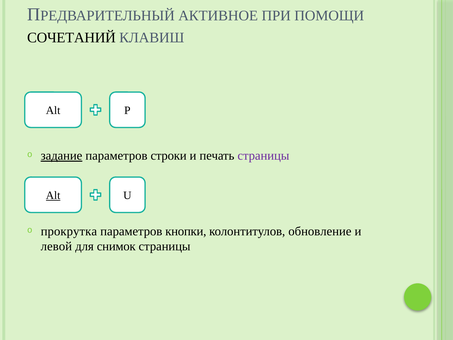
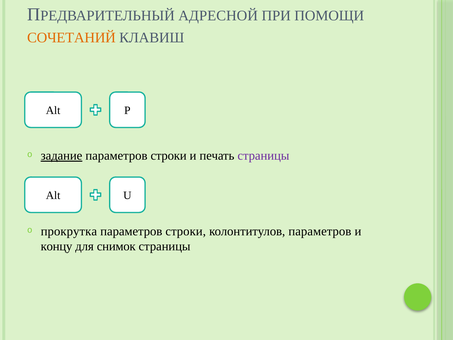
АКТИВНОЕ: АКТИВНОЕ -> АДРЕСНОЙ (218, 16)
СОЧЕТАНИЙ colour: black -> orange (71, 38)
Alt underline: present -> none (53, 195)
кнопки: кнопки -> строки (186, 231)
колонтитулов обновление: обновление -> параметров (320, 231)
левой: левой -> концу (57, 246)
